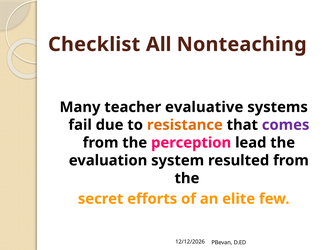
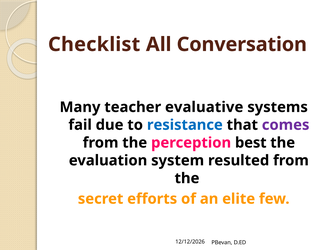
Nonteaching: Nonteaching -> Conversation (242, 44)
resistance colour: orange -> blue (185, 125)
lead: lead -> best (251, 143)
